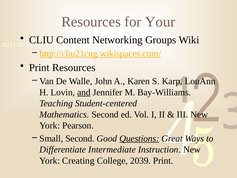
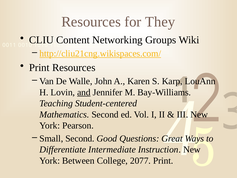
Your: Your -> They (160, 22)
Questions underline: present -> none (139, 138)
Creating: Creating -> Between (78, 160)
2039: 2039 -> 2077 (140, 160)
